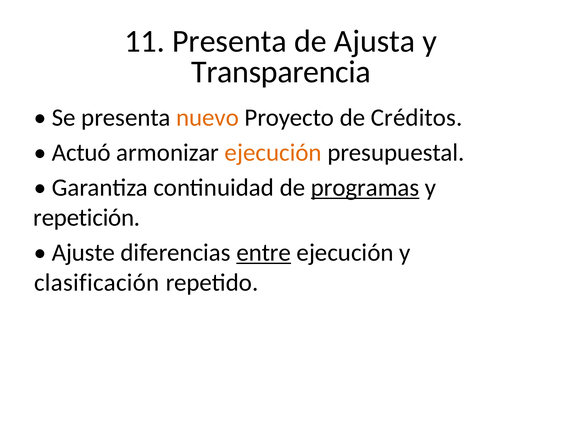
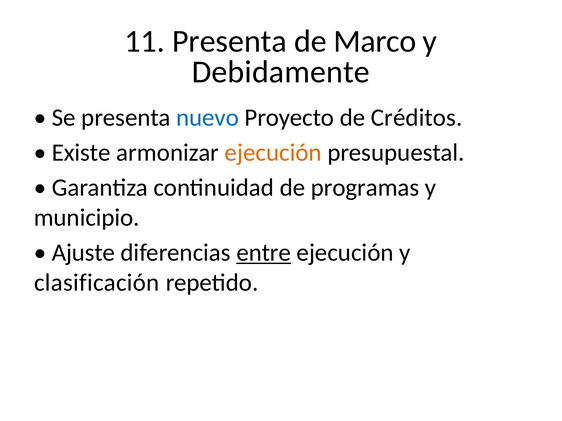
Ajusta: Ajusta -> Marco (375, 41)
Transparencia: Transparencia -> Debidamente (281, 72)
nuevo colour: orange -> blue (207, 118)
Actuó: Actuó -> Existe (81, 153)
programas underline: present -> none (365, 188)
repetición: repetición -> municipio (87, 218)
